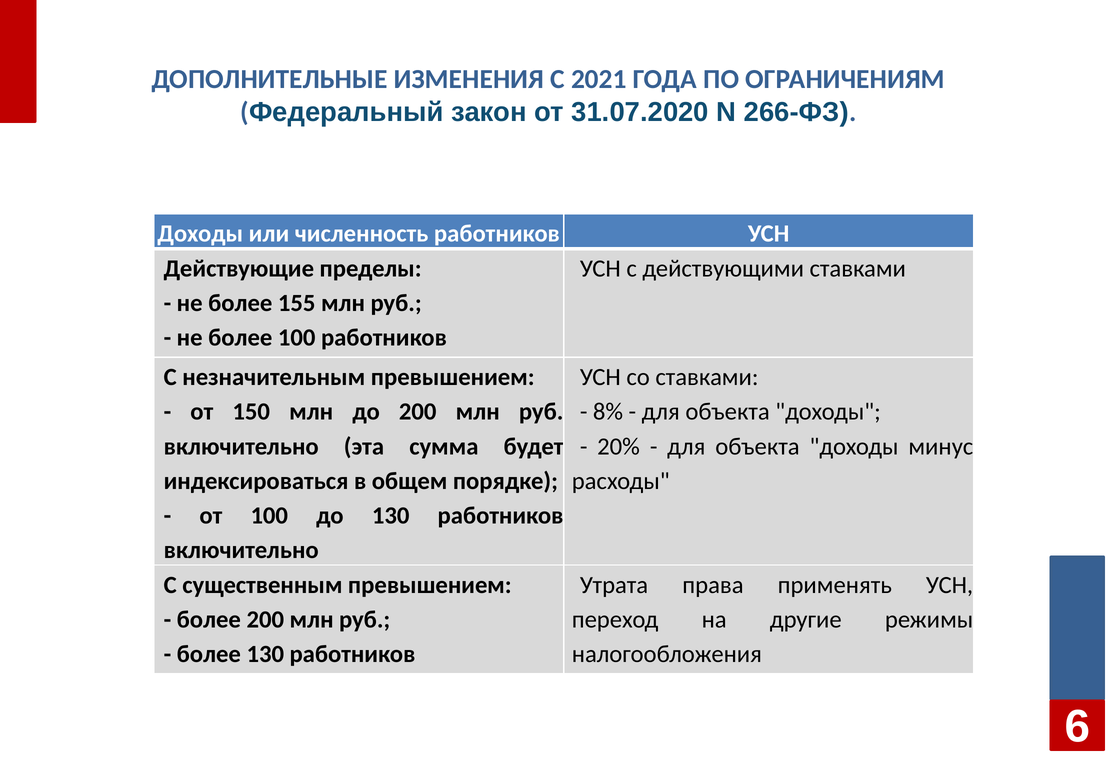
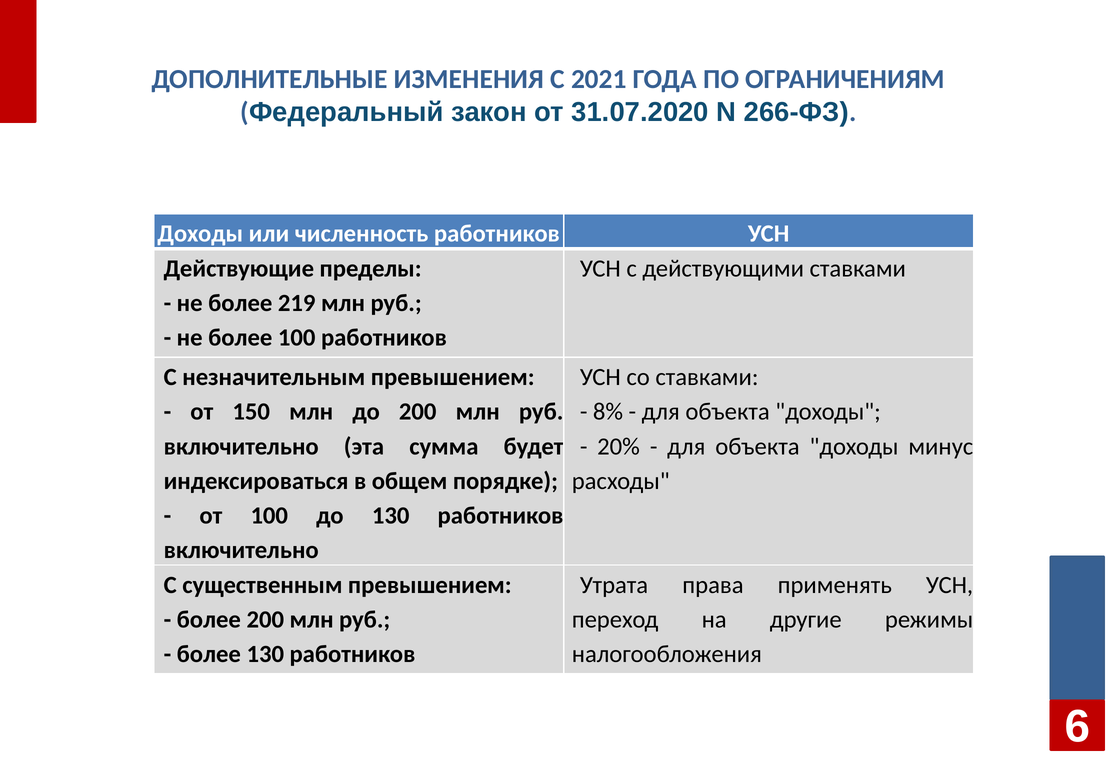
155: 155 -> 219 (297, 303)
